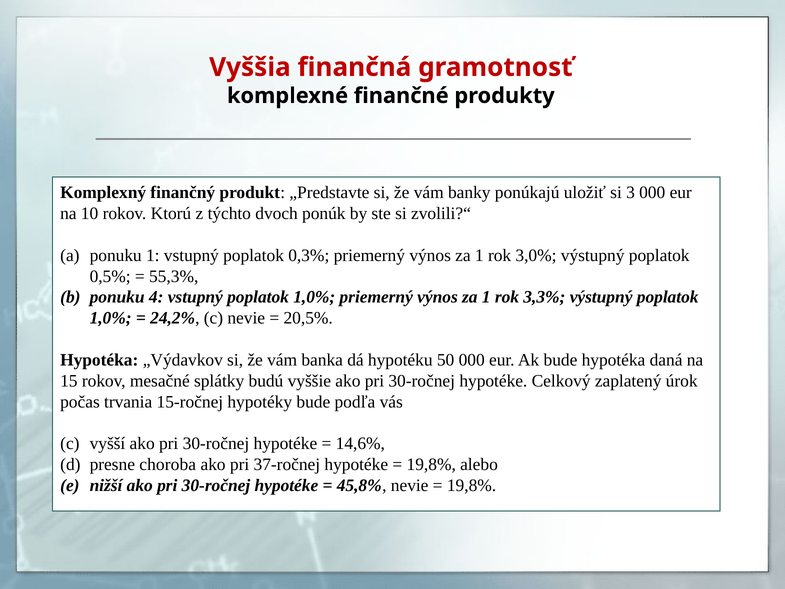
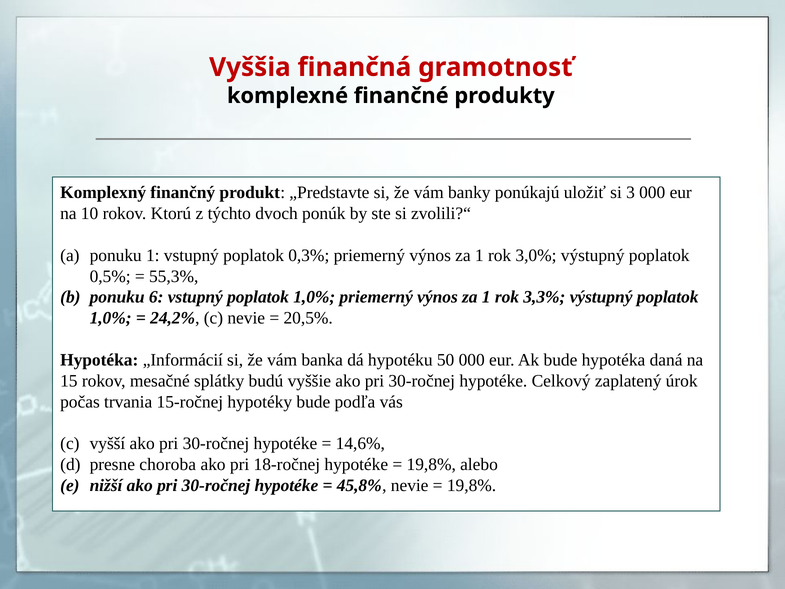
4: 4 -> 6 (156, 297)
„Výdavkov: „Výdavkov -> „Informácií (183, 360)
37-ročnej: 37-ročnej -> 18-ročnej (287, 464)
